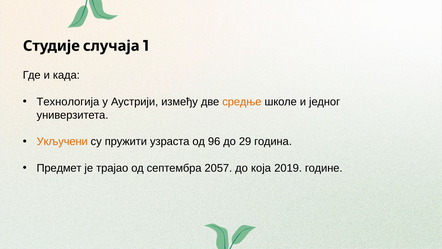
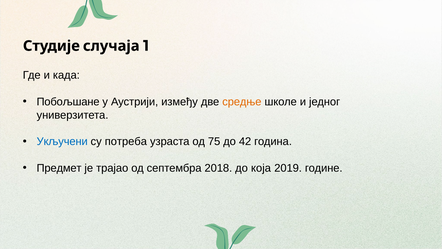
Технологија: Технологија -> Побољшане (68, 102)
Укључени colour: orange -> blue (62, 141)
пружити: пружити -> потреба (126, 141)
96: 96 -> 75 (214, 141)
29: 29 -> 42 (245, 141)
2057: 2057 -> 2018 (218, 168)
